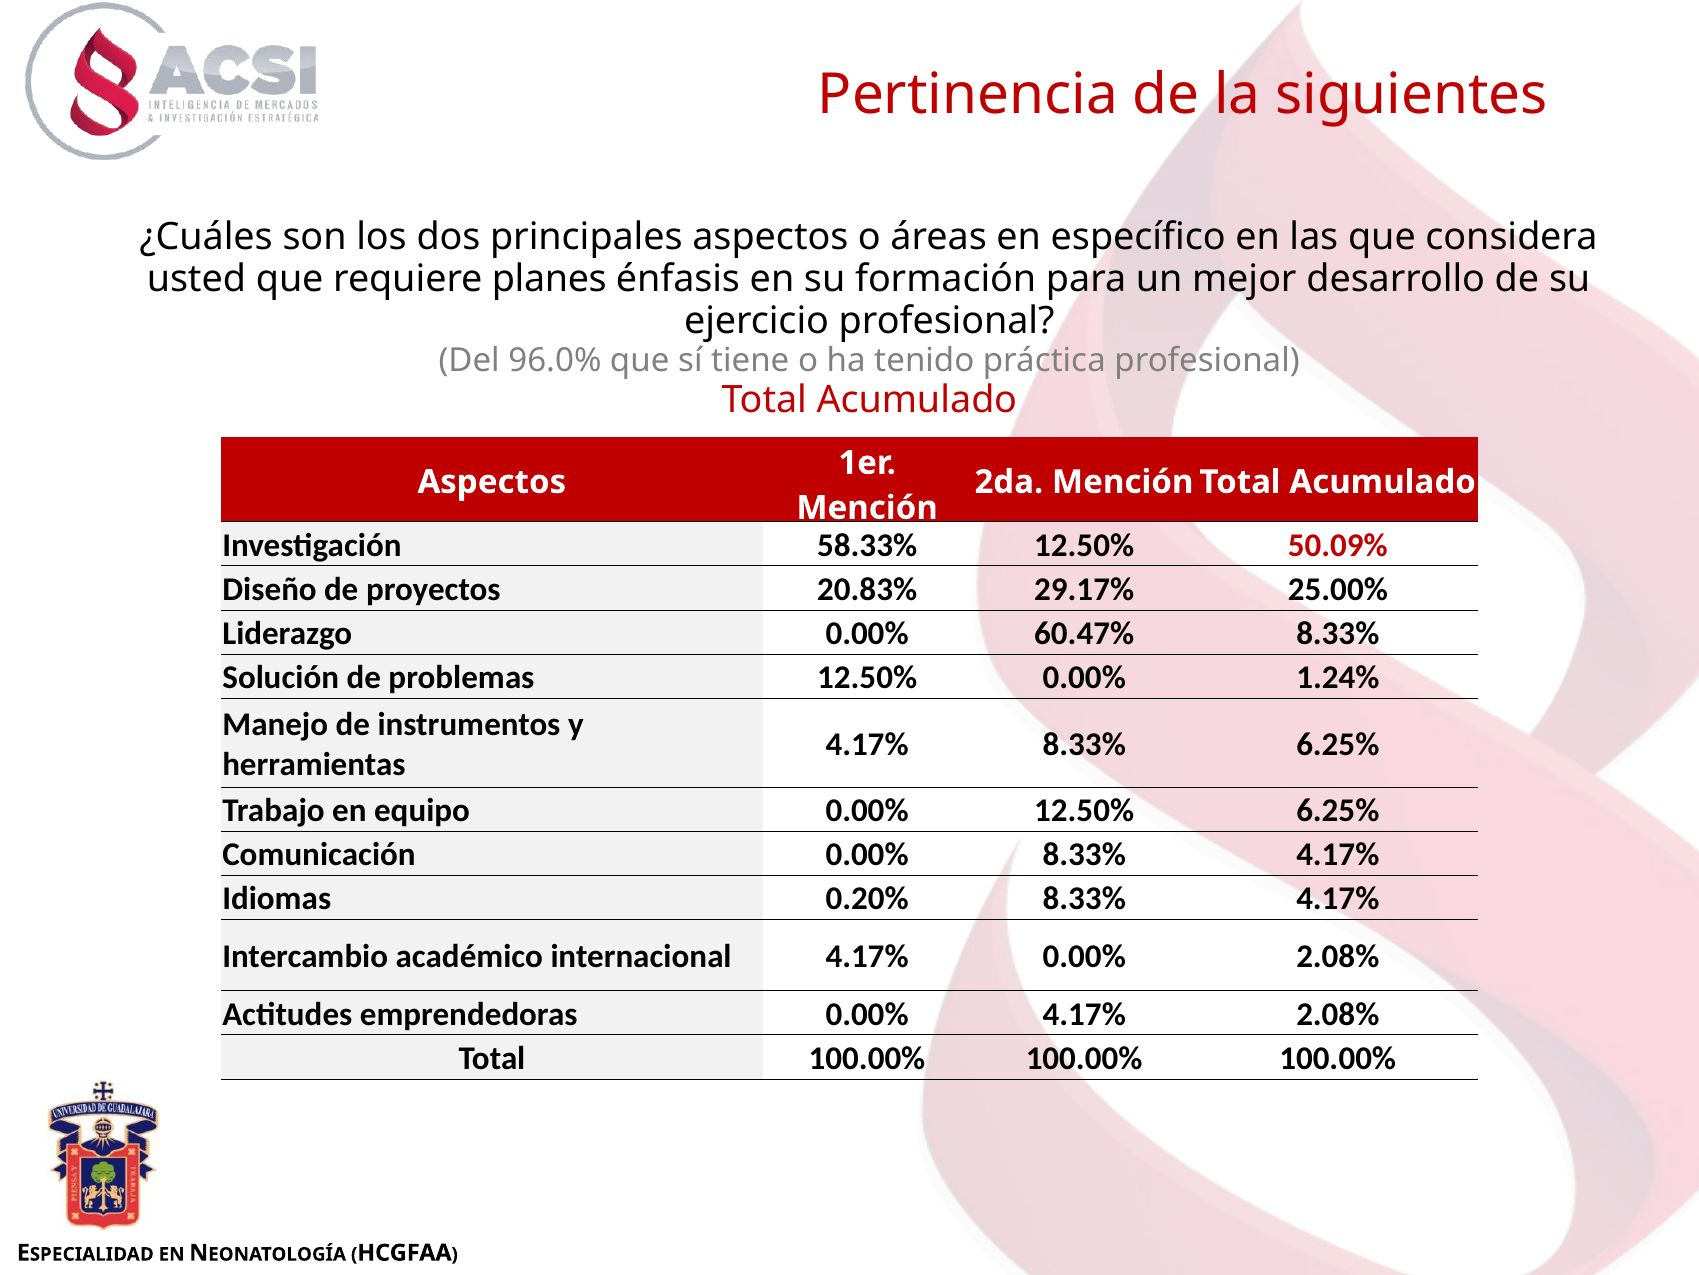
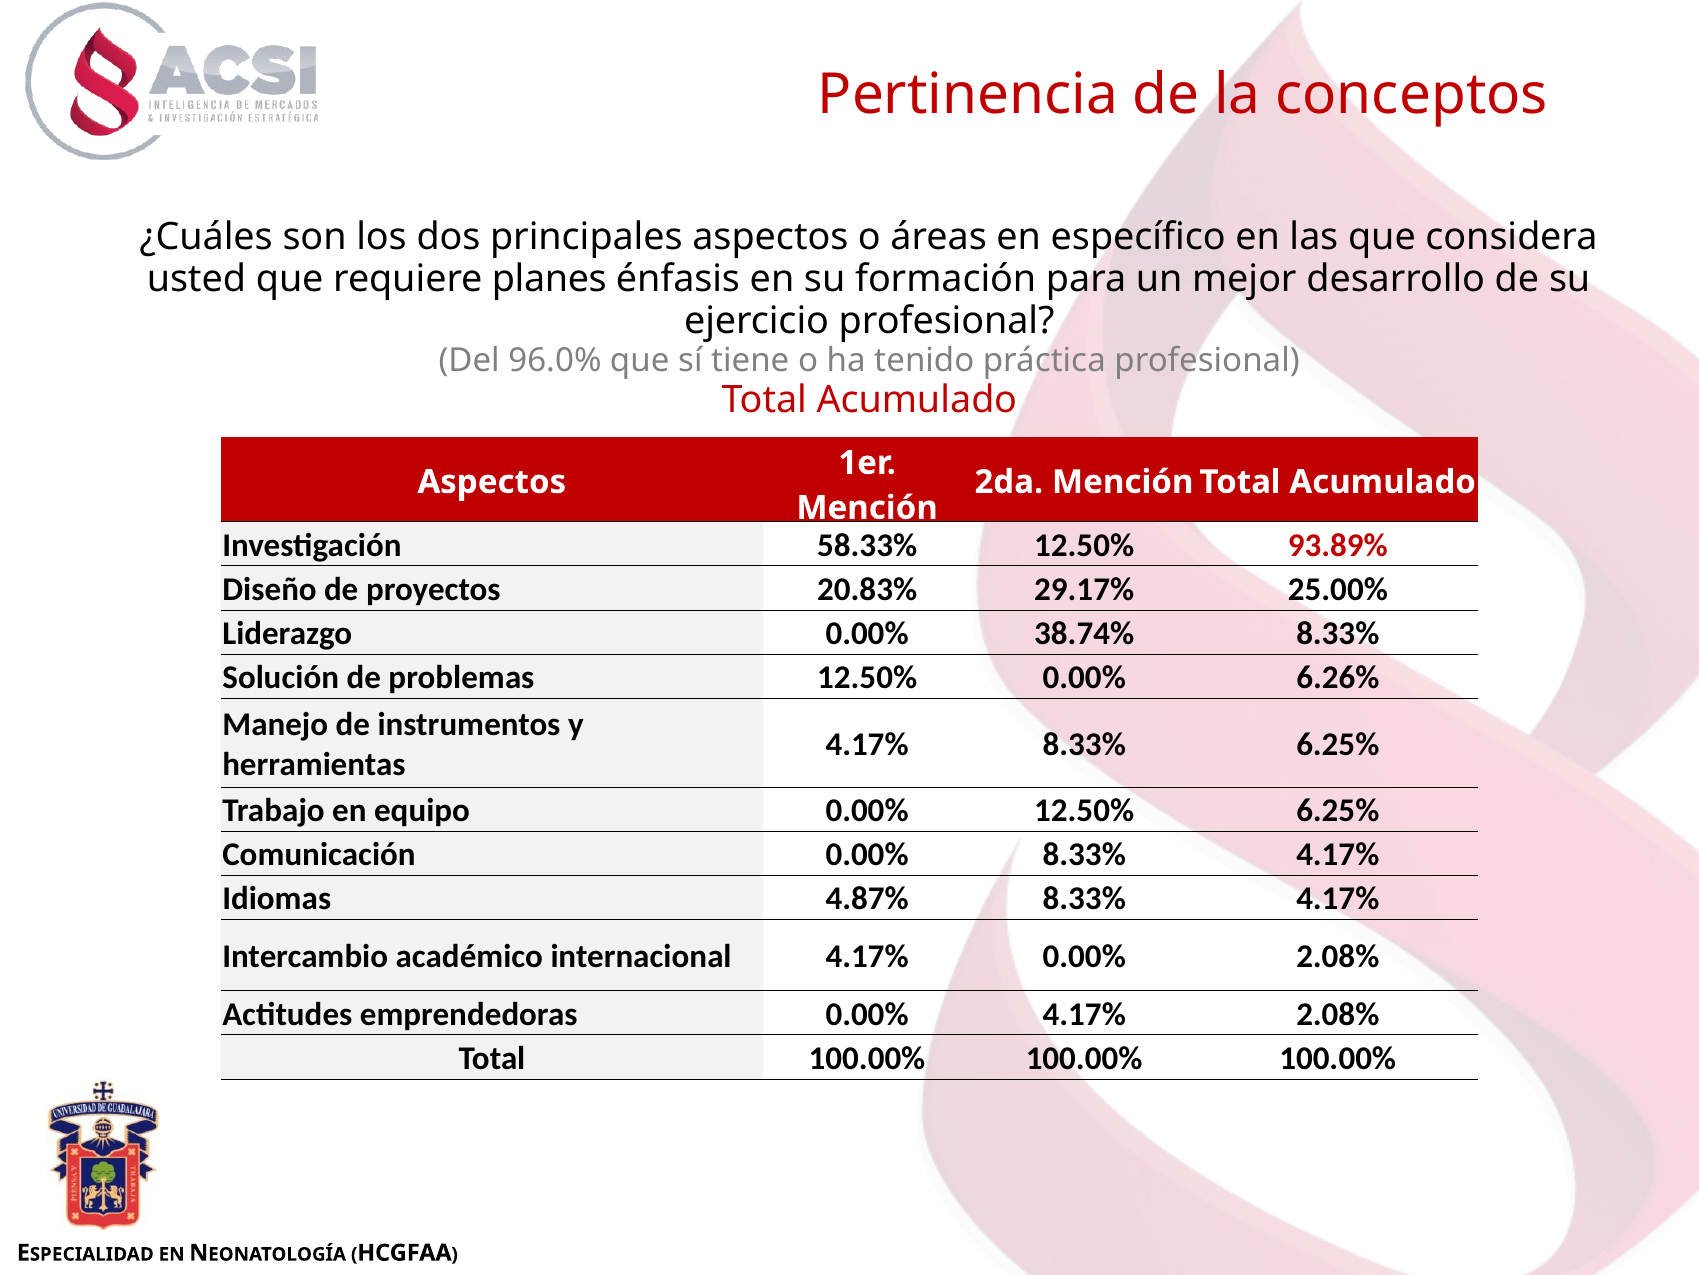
siguientes: siguientes -> conceptos (1412, 95)
50.09%: 50.09% -> 93.89% (1338, 545)
60.47%: 60.47% -> 38.74% (1084, 633)
1.24%: 1.24% -> 6.26% (1338, 677)
0.20%: 0.20% -> 4.87% (867, 899)
